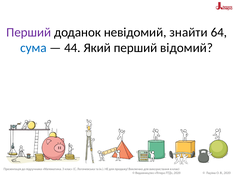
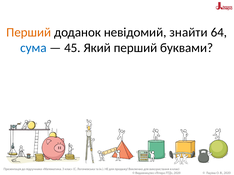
Перший colour: purple -> orange (29, 32)
44: 44 -> 45 (72, 48)
відомий: відомий -> буквами (187, 48)
